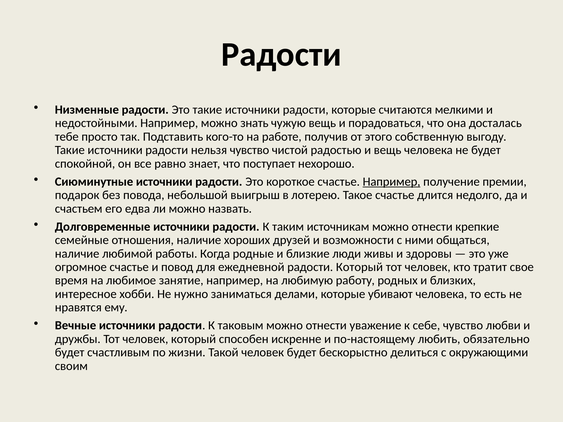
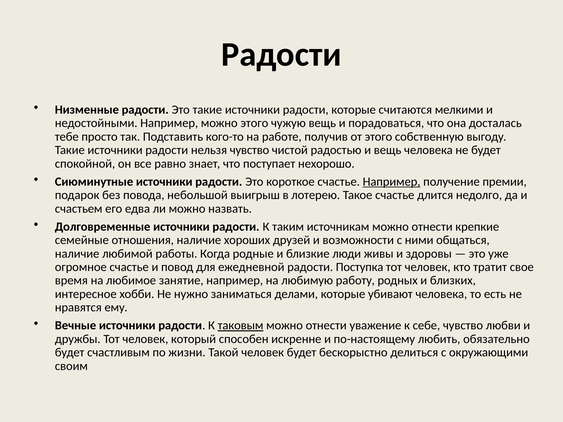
можно знать: знать -> этого (254, 123)
радости Который: Который -> Поступка (360, 267)
таковым underline: none -> present (241, 326)
